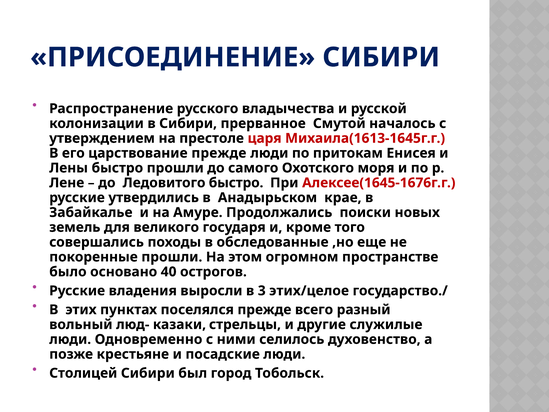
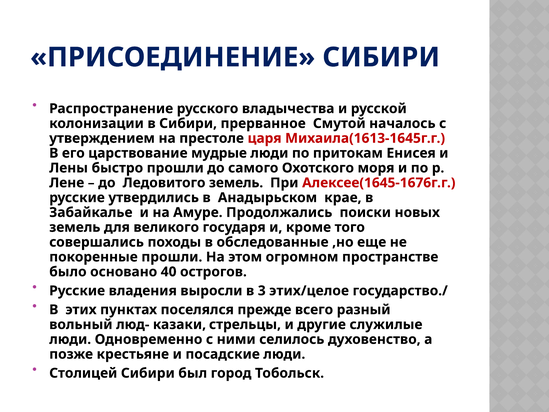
царствование прежде: прежде -> мудрые (219, 153)
Ледовитого быстро: быстро -> земель (236, 183)
